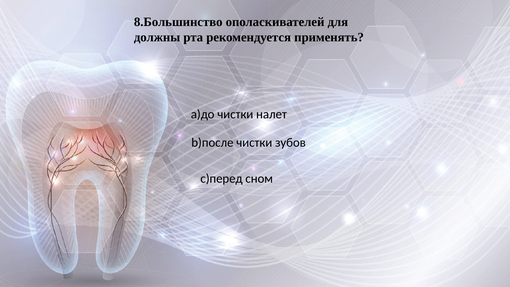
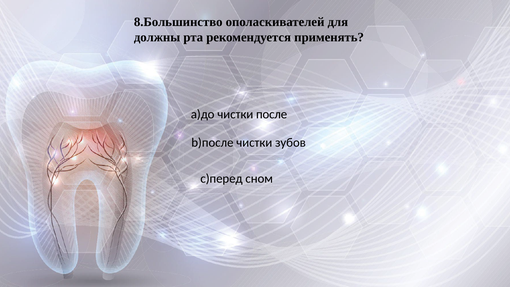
налет: налет -> после (272, 114)
